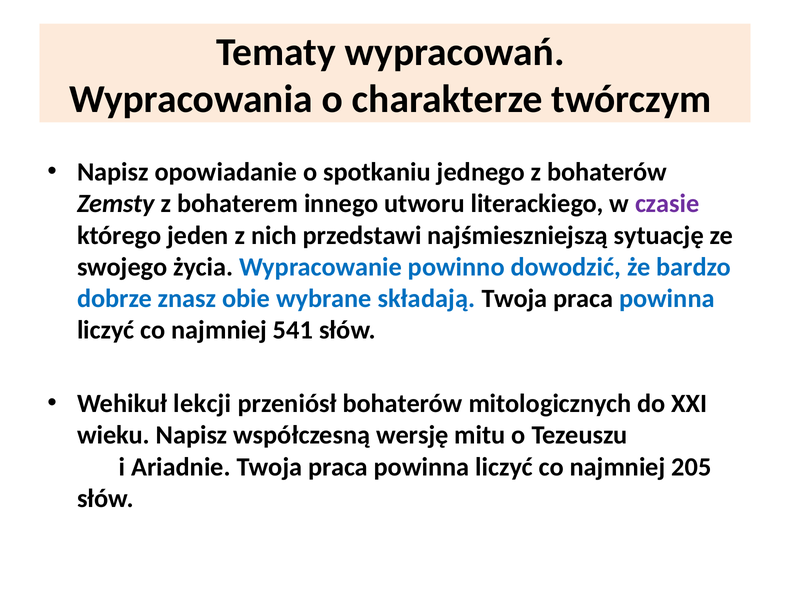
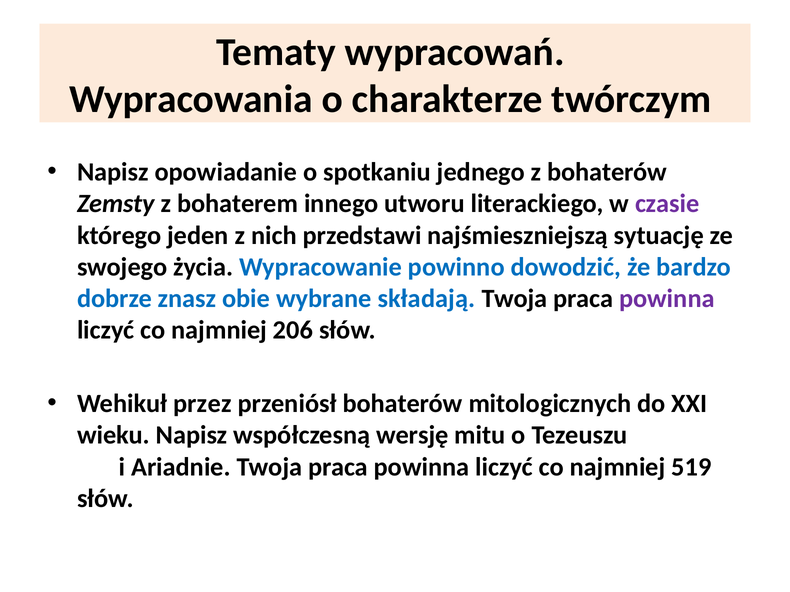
powinna colour: blue -> purple (667, 299)
541: 541 -> 206 (293, 330)
lekcji: lekcji -> przez (202, 404)
205: 205 -> 519 (691, 467)
